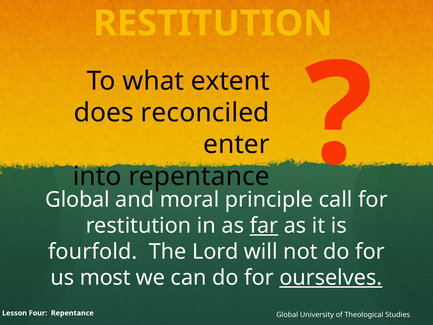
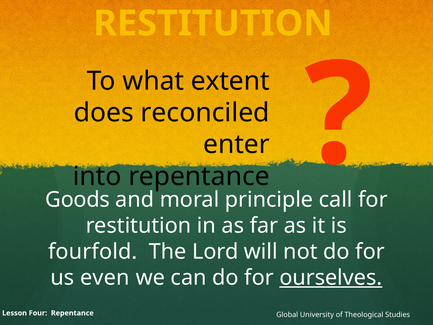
Global: Global -> Goods (78, 200)
far underline: present -> none (264, 226)
most: most -> even (105, 278)
